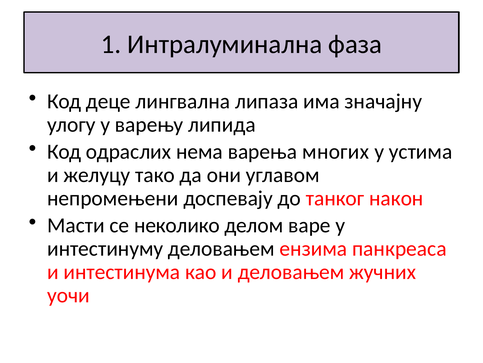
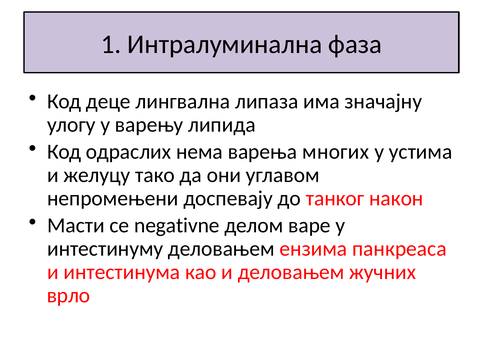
неколико: неколико -> negativne (177, 225)
уочи: уочи -> врло (68, 295)
